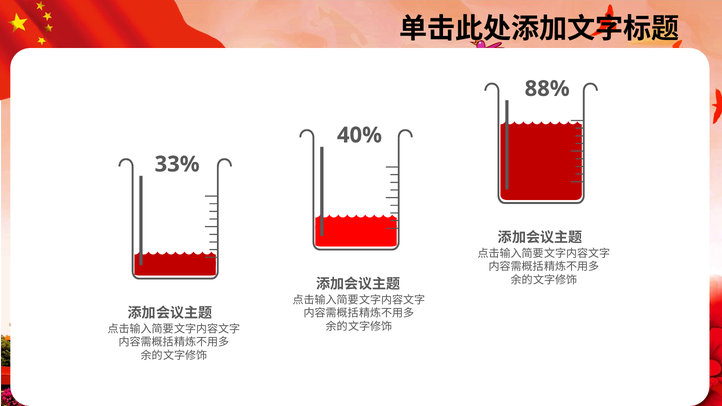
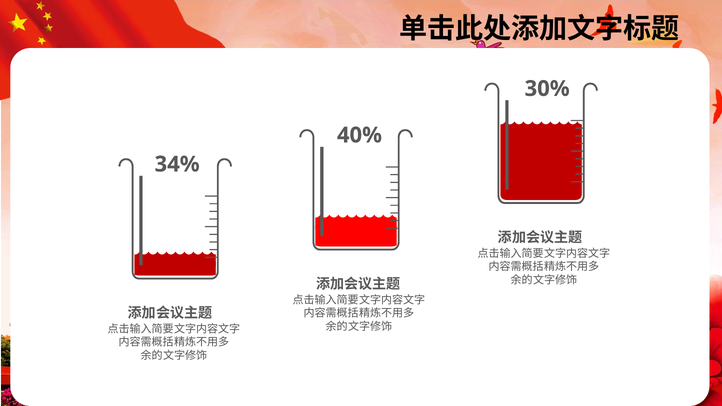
88%: 88% -> 30% (547, 89)
33%: 33% -> 34% (177, 164)
